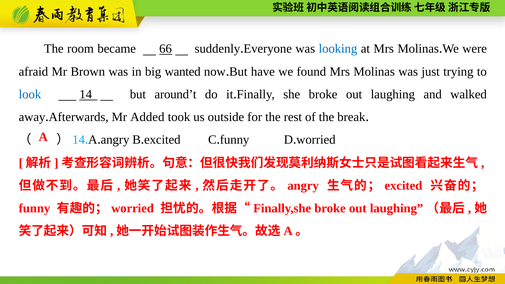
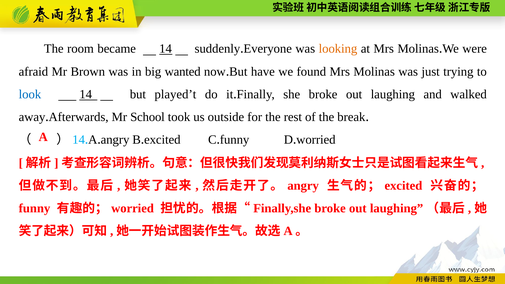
became 66: 66 -> 14 (166, 49)
looking colour: blue -> orange (338, 49)
around’t: around’t -> played’t (175, 94)
Added: Added -> School (147, 117)
